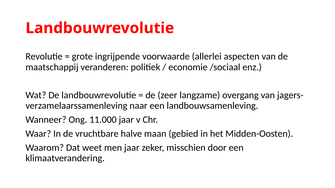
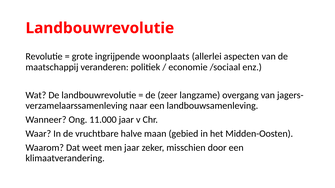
voorwaarde: voorwaarde -> woonplaats (166, 57)
